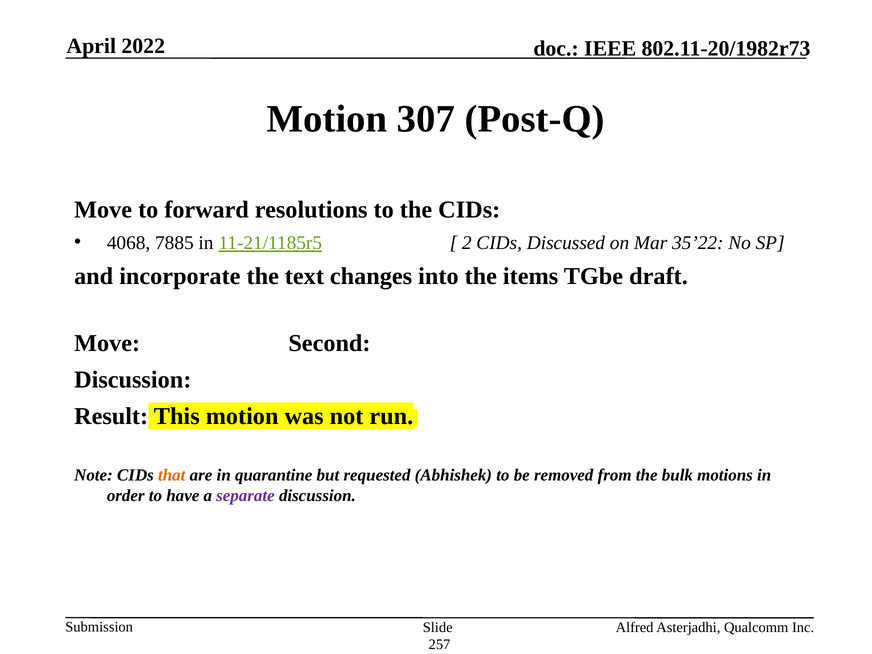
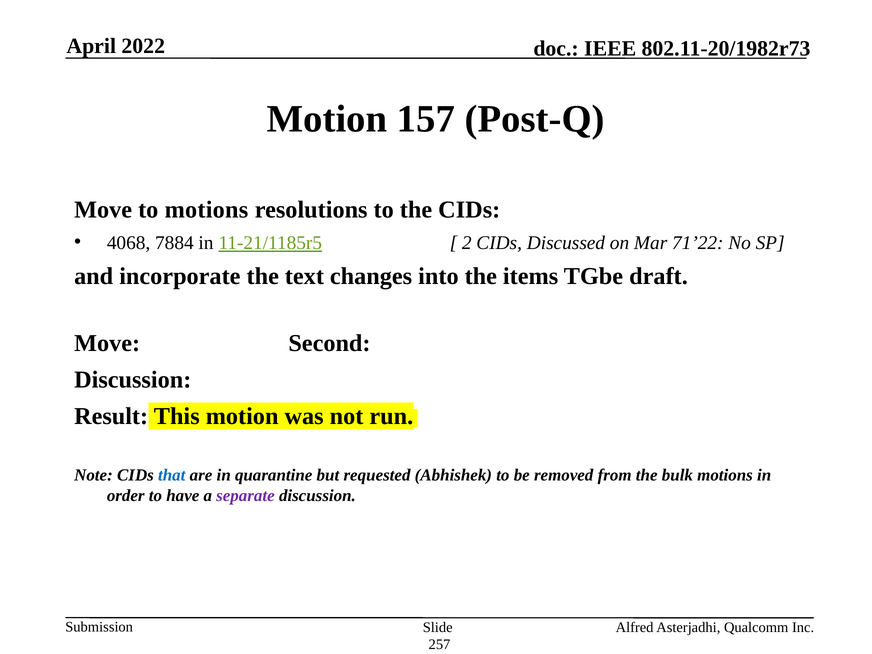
307: 307 -> 157 (426, 119)
to forward: forward -> motions (206, 210)
7885: 7885 -> 7884 (174, 243)
35’22: 35’22 -> 71’22 (698, 243)
that colour: orange -> blue (172, 475)
